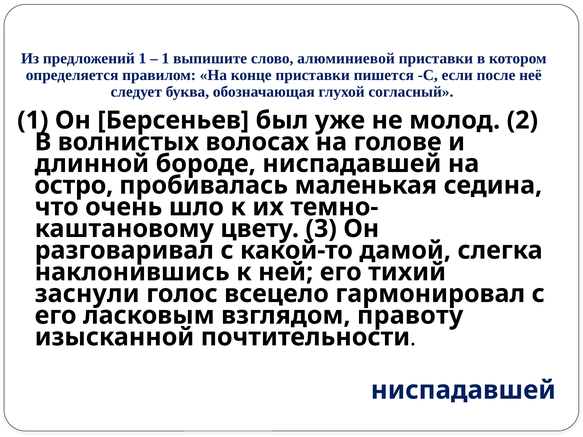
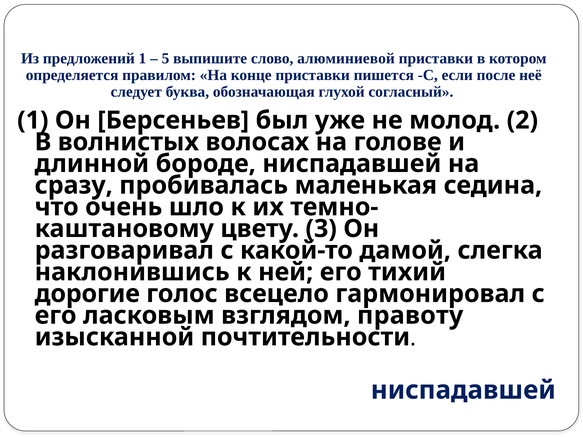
1: 1 -> 5 (165, 58)
остро: остро -> сразу (74, 185)
заснули: заснули -> дорогие (87, 294)
